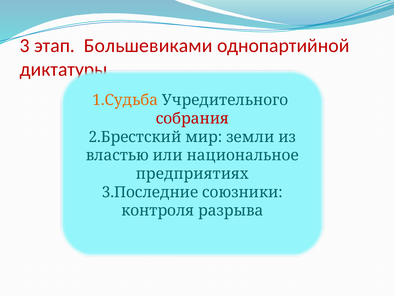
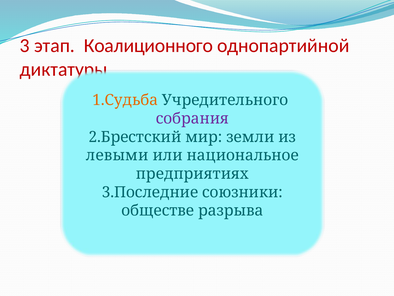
Большевиками: Большевиками -> Коалиционного (148, 45)
собрания colour: red -> purple (192, 118)
властью: властью -> левыми (117, 155)
контроля: контроля -> обществе (158, 210)
